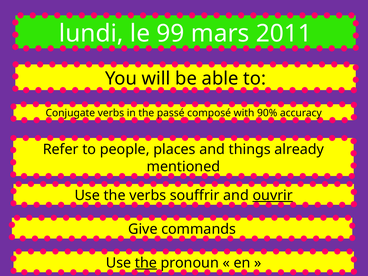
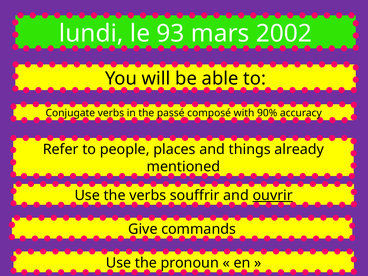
99: 99 -> 93 (170, 34)
2011: 2011 -> 2002 (284, 34)
the underline: present -> none (146, 263)
